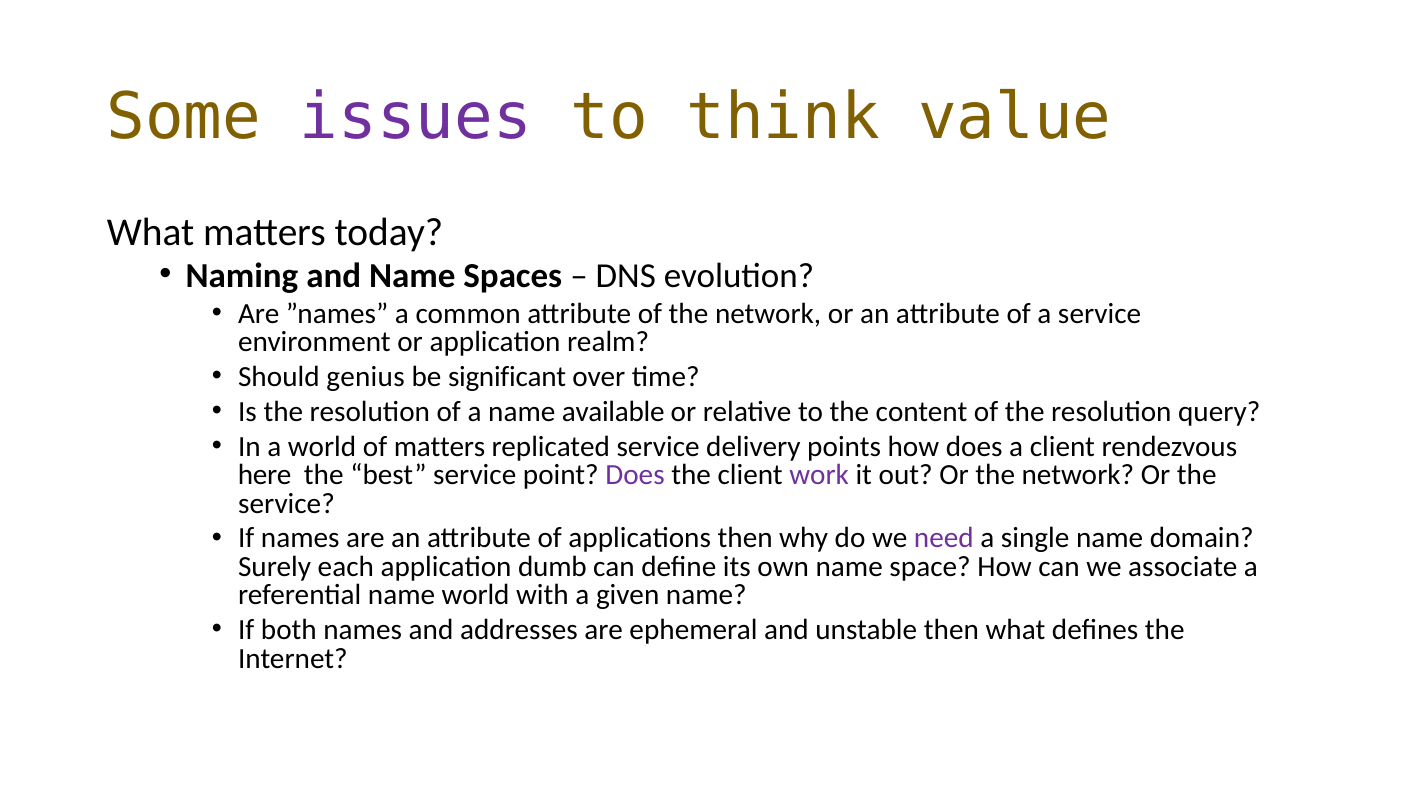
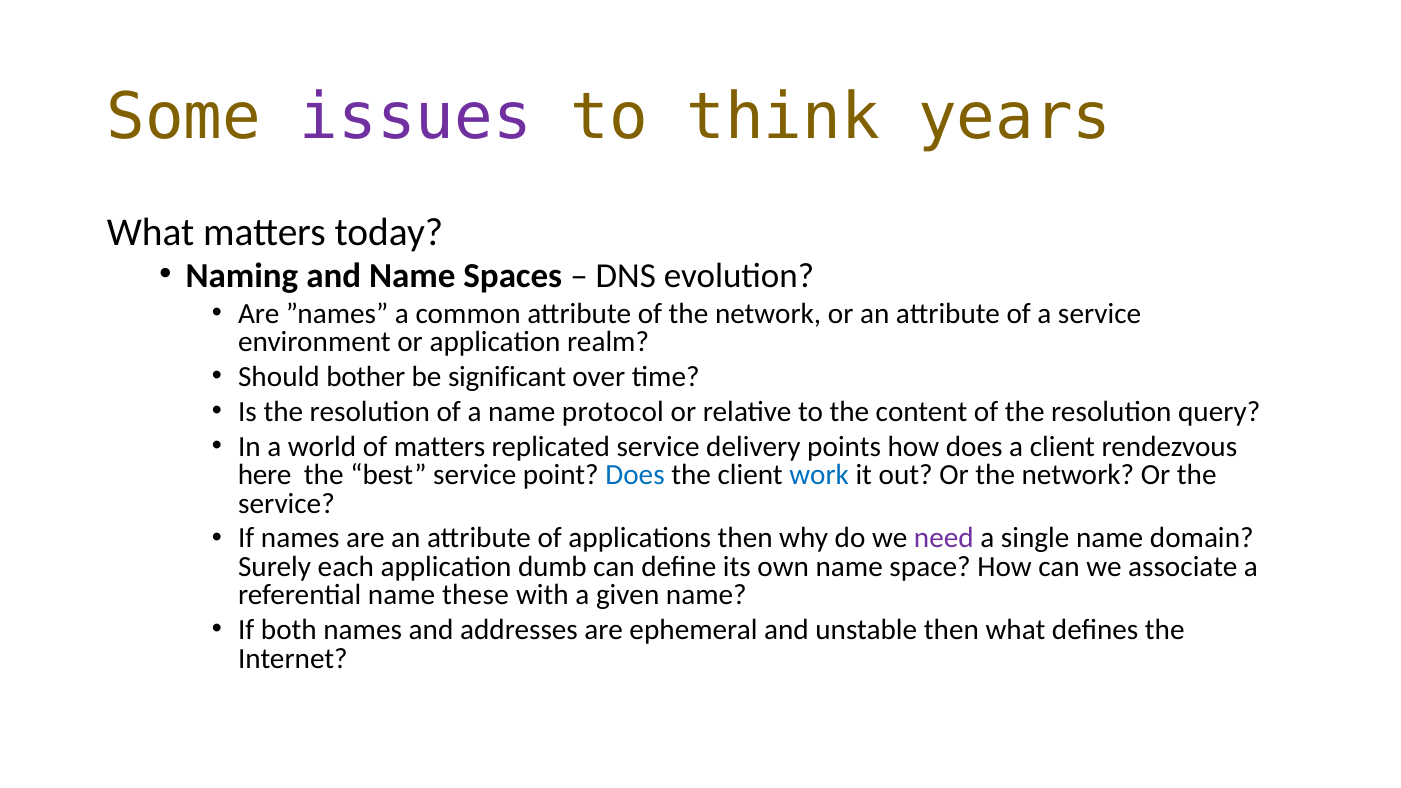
value: value -> years (1015, 118)
genius: genius -> bother (366, 377)
available: available -> protocol (613, 412)
Does colour: purple -> blue (635, 475)
work colour: purple -> blue (819, 475)
name world: world -> these (475, 595)
